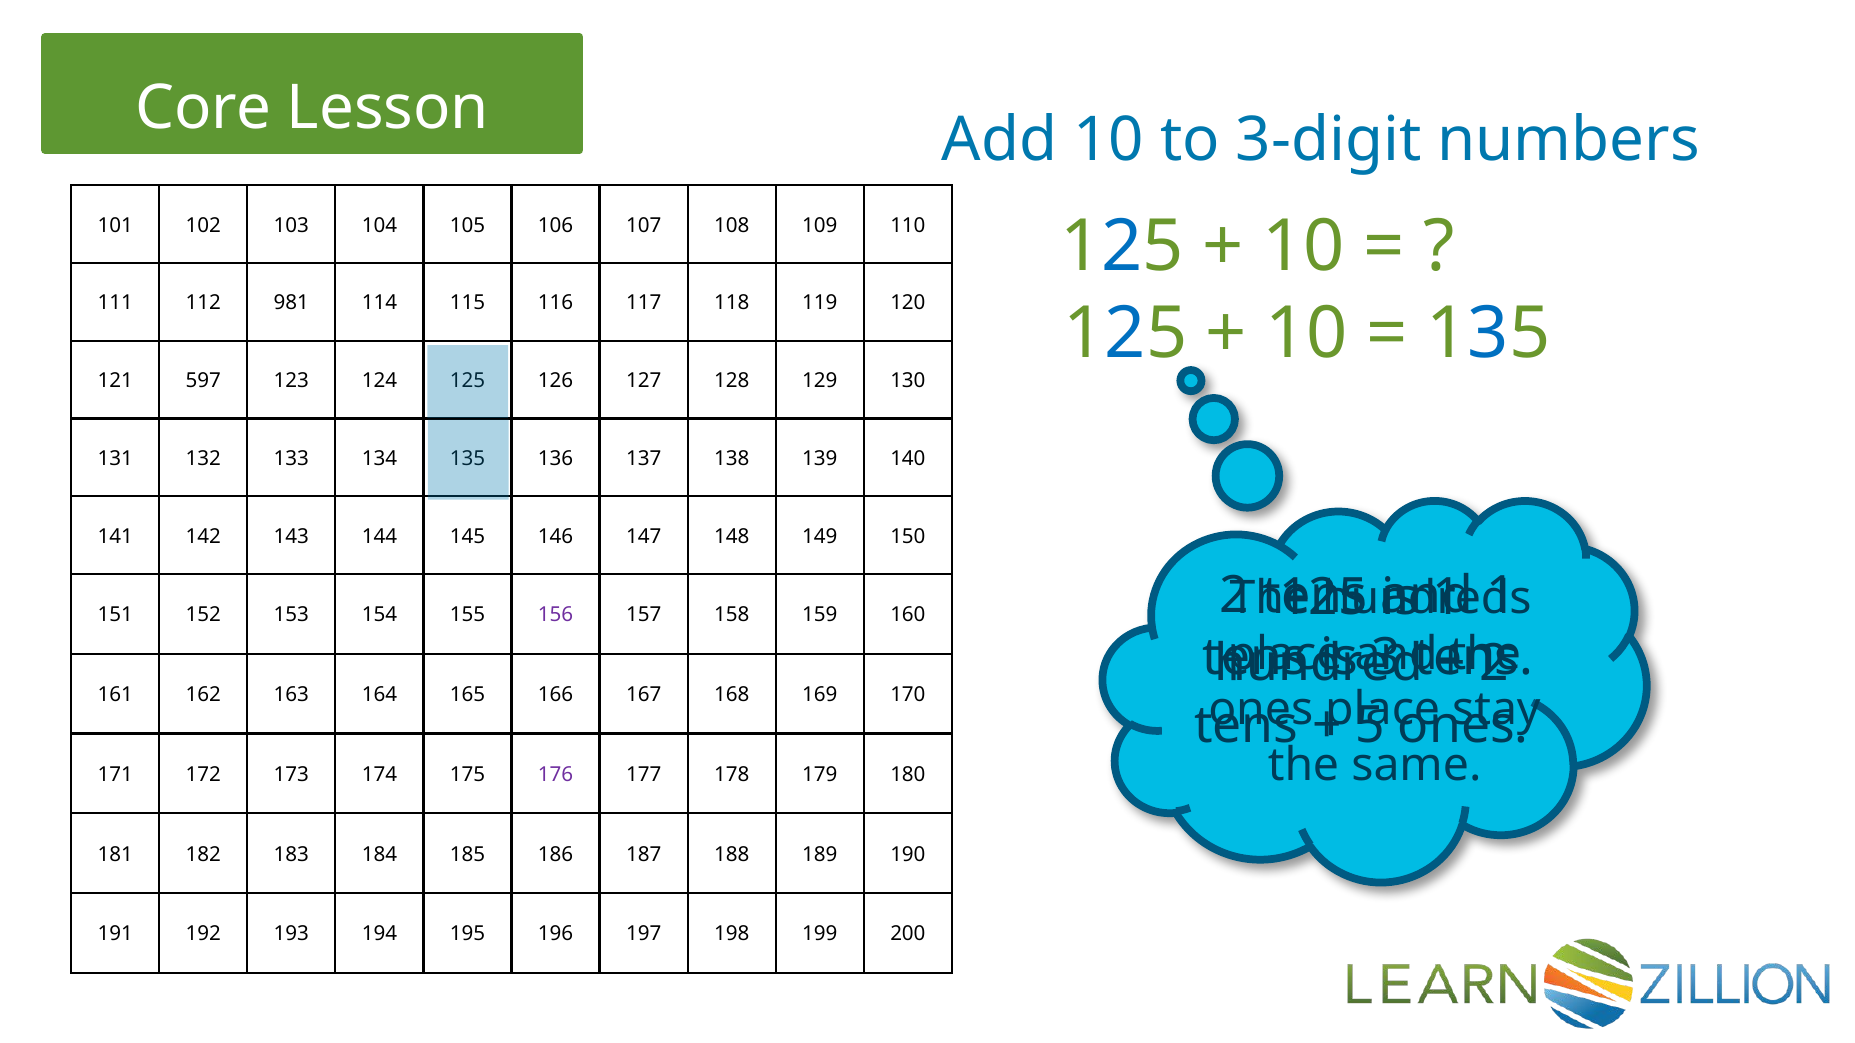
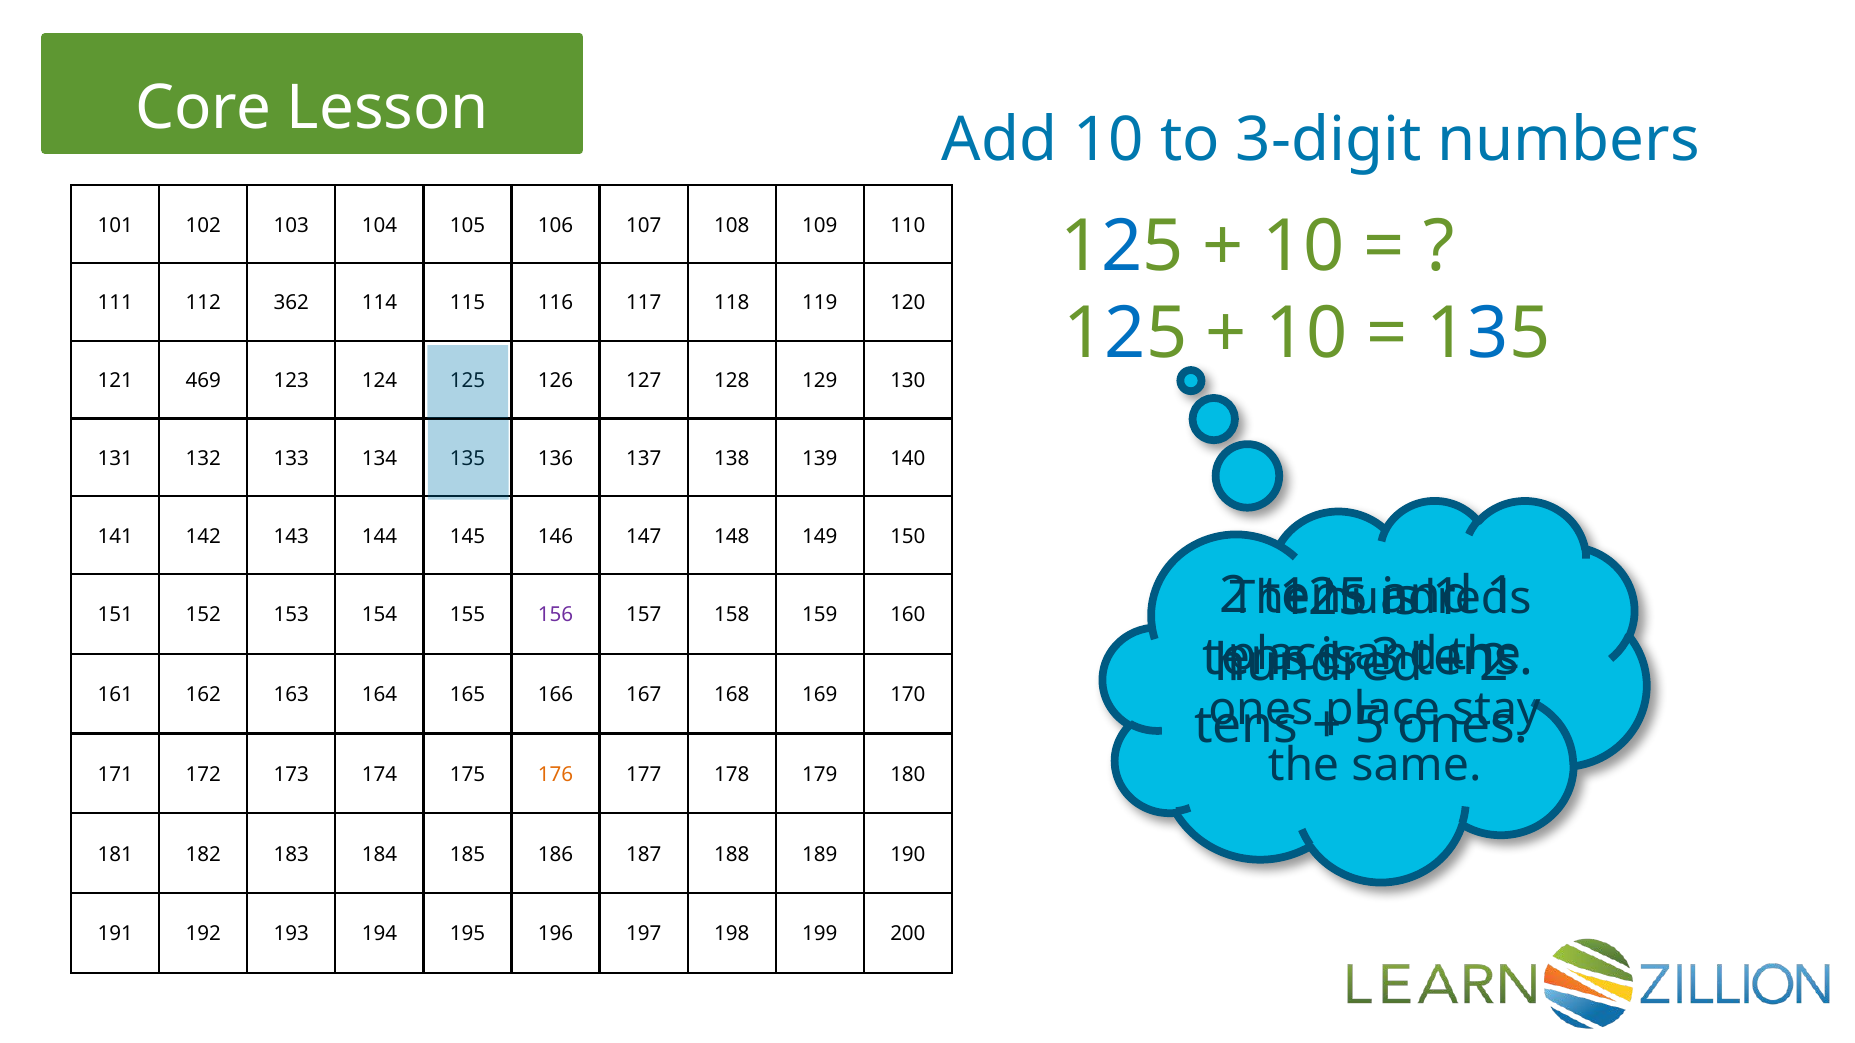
981: 981 -> 362 (291, 303)
597: 597 -> 469 (203, 381)
176 colour: purple -> orange (556, 775)
